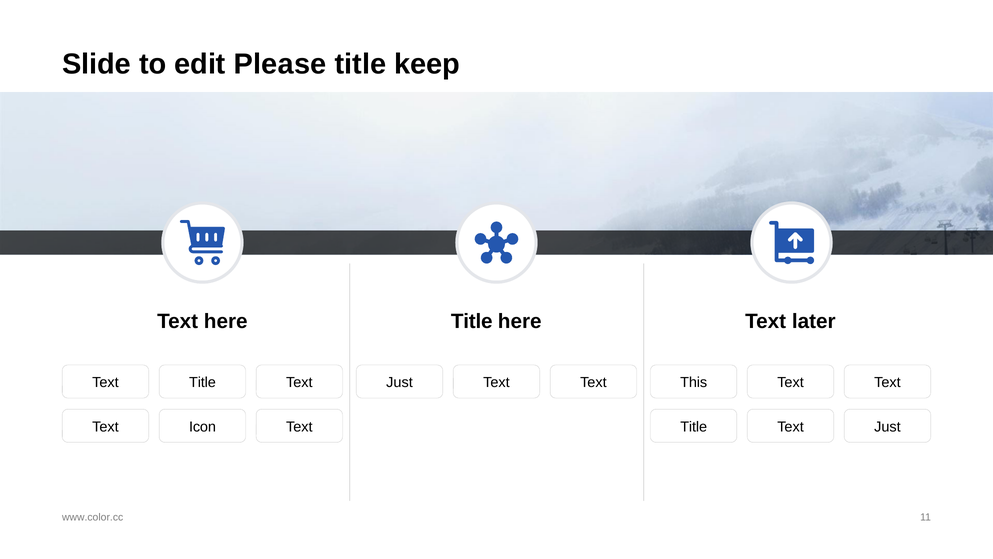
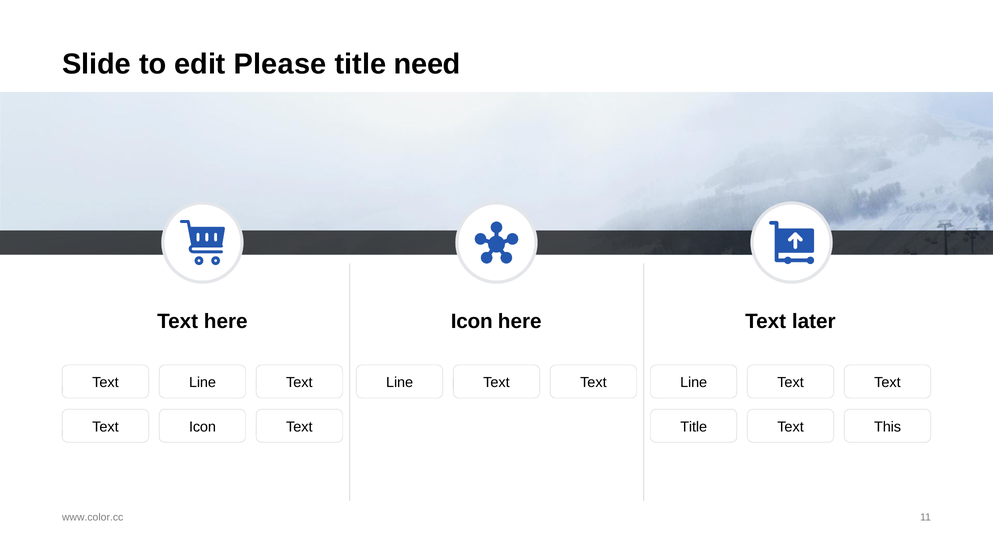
keep: keep -> need (427, 64)
here Title: Title -> Icon (472, 321)
Title: Title -> Line (202, 382)
Just: Just -> Line (400, 382)
Text Text This: This -> Line (694, 382)
Just: Just -> This (888, 426)
